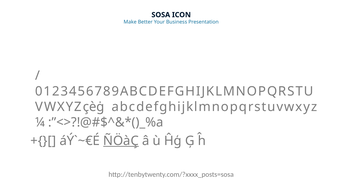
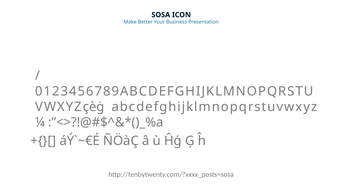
ÑÖàÇ underline: present -> none (121, 141)
